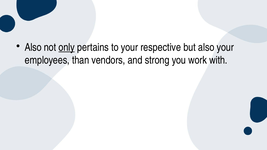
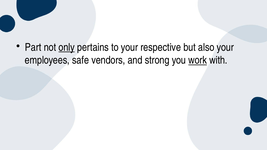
Also: Also -> Part (33, 47)
than: than -> safe (81, 60)
work underline: none -> present (198, 60)
